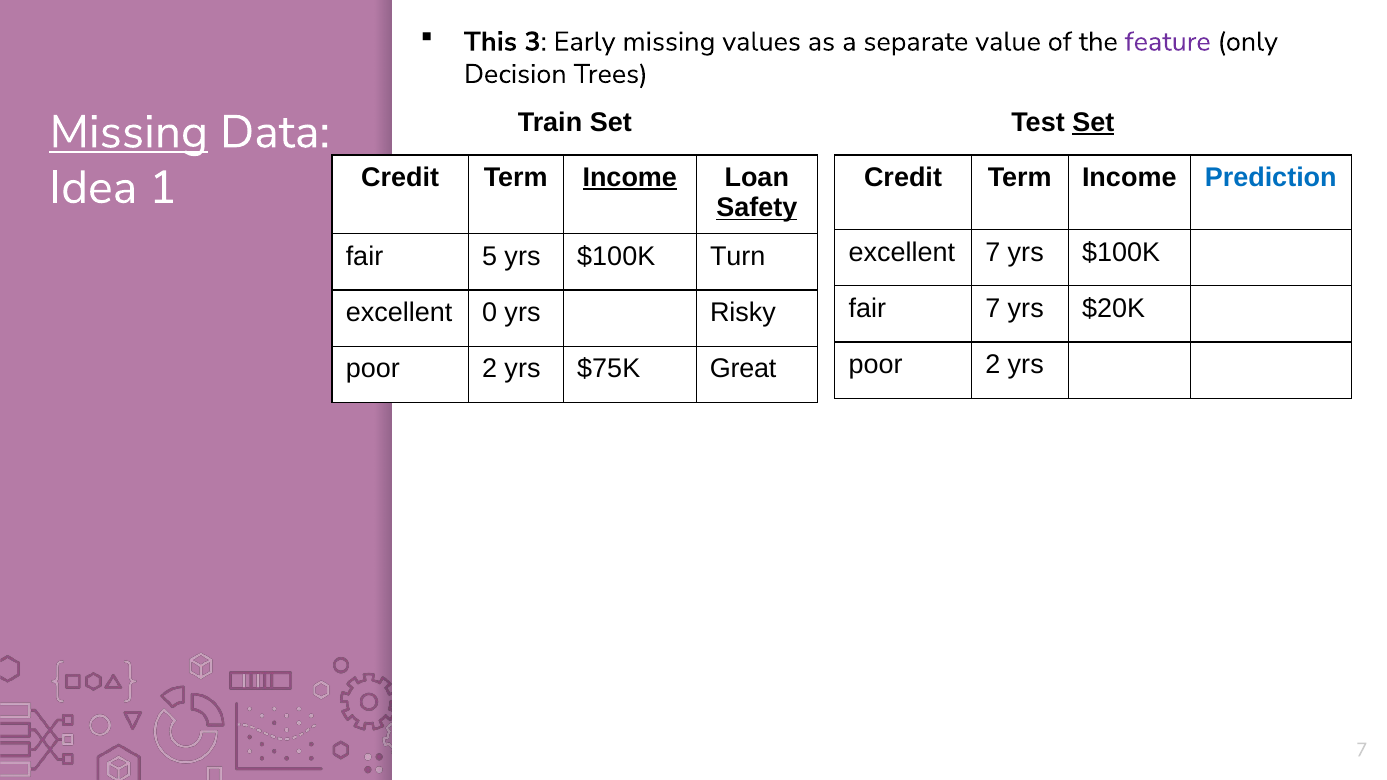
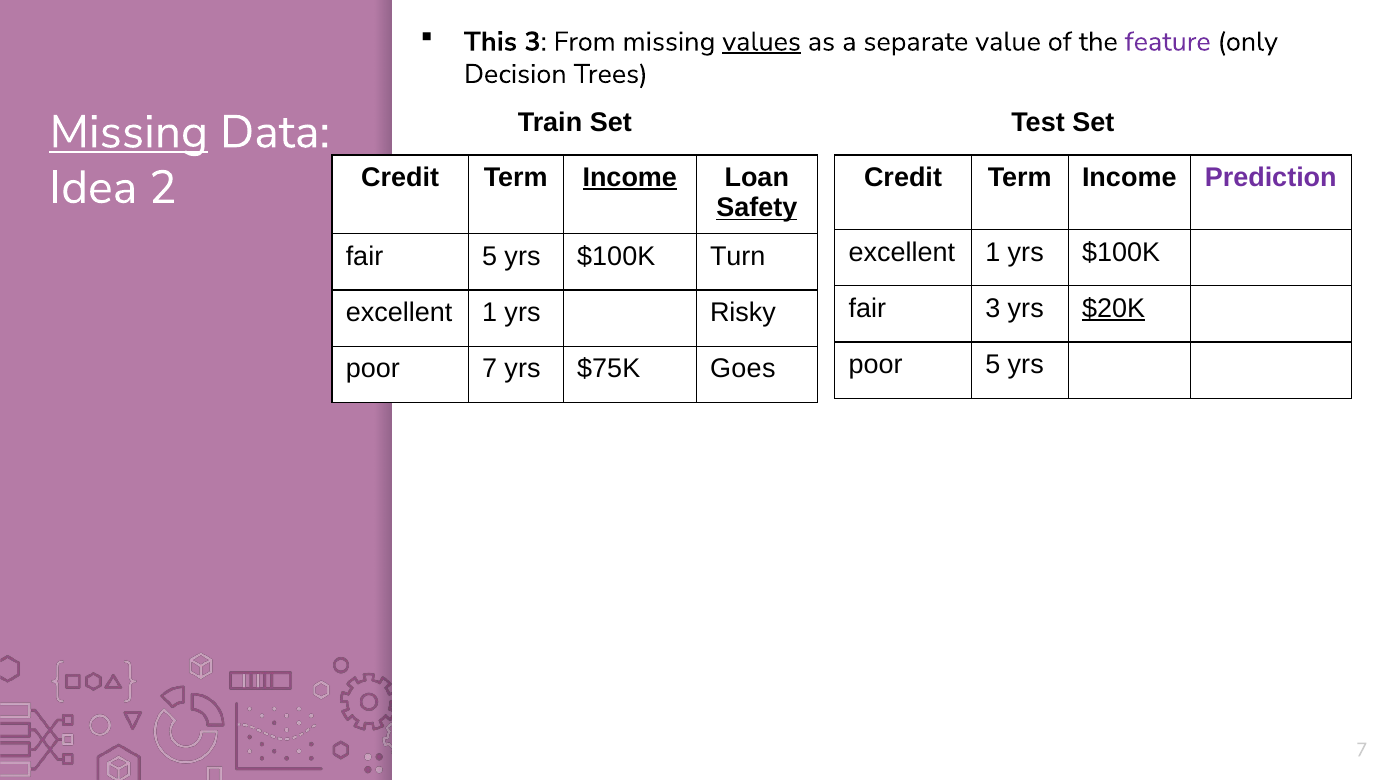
Early: Early -> From (585, 42)
values underline: none -> present (762, 42)
Set underline: present -> none (1093, 123)
Prediction colour: blue -> purple (1271, 178)
1: 1 -> 2 (163, 188)
7: 7 -> 1 (993, 252)
fair 7: 7 -> 3 (993, 308)
$20K underline: none -> present (1114, 308)
0: 0 -> 1 (490, 313)
2: 2 -> 5 (993, 365)
2: 2 -> 7 (490, 369)
Great: Great -> Goes (743, 369)
